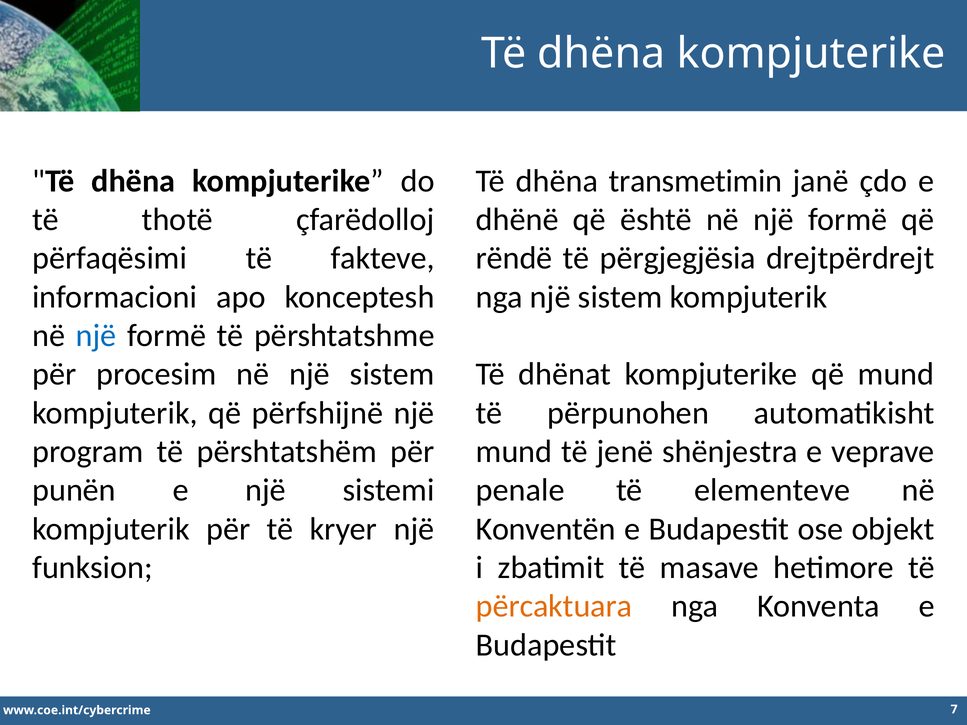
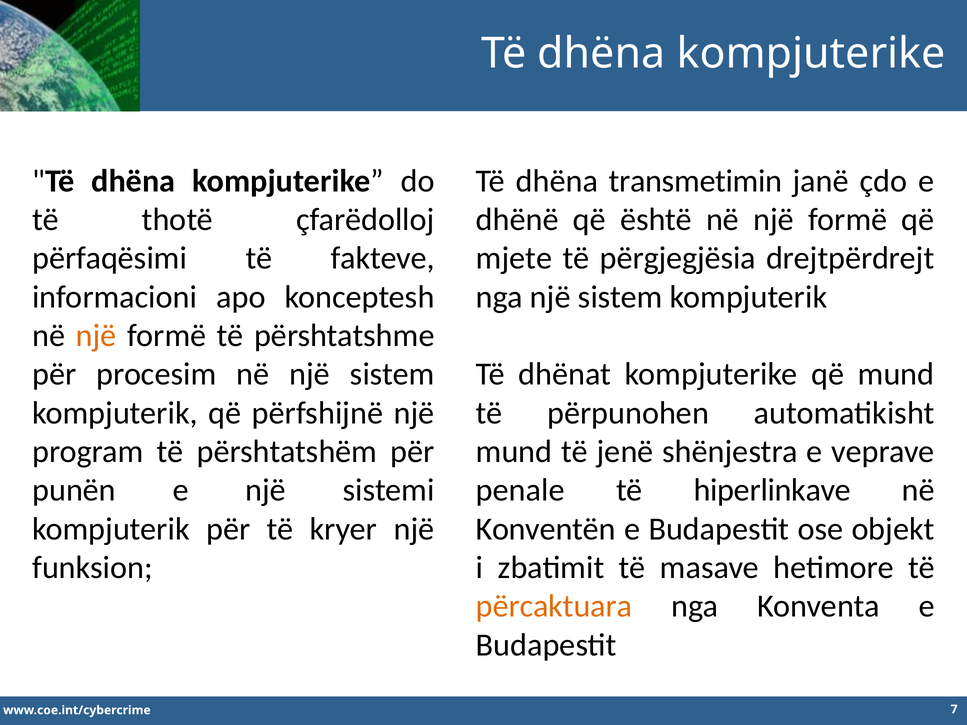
rëndë: rëndë -> mjete (514, 258)
një colour: blue -> orange (96, 336)
elementeve: elementeve -> hiperlinkave (772, 491)
